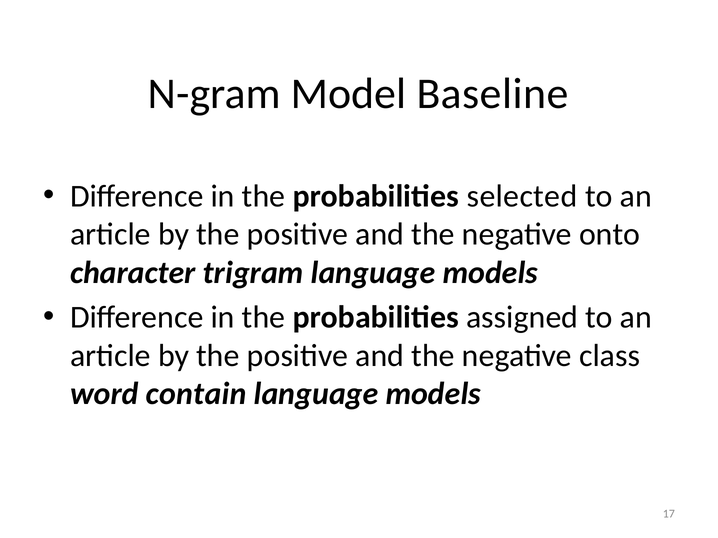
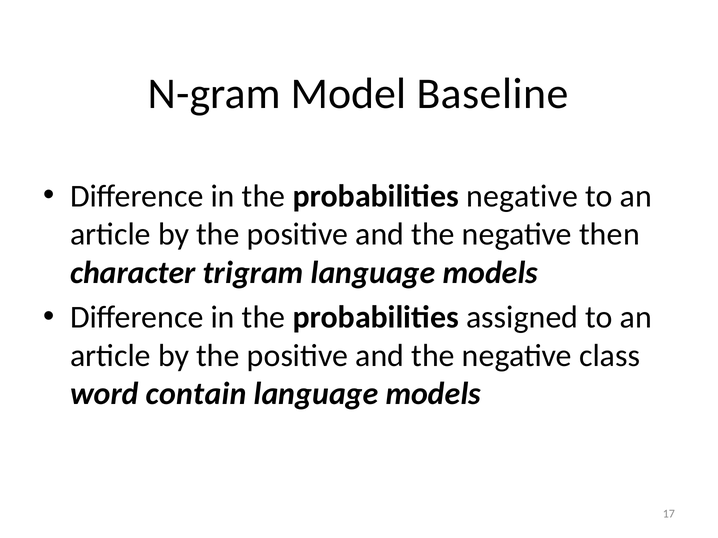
probabilities selected: selected -> negative (522, 196)
onto: onto -> then (609, 235)
